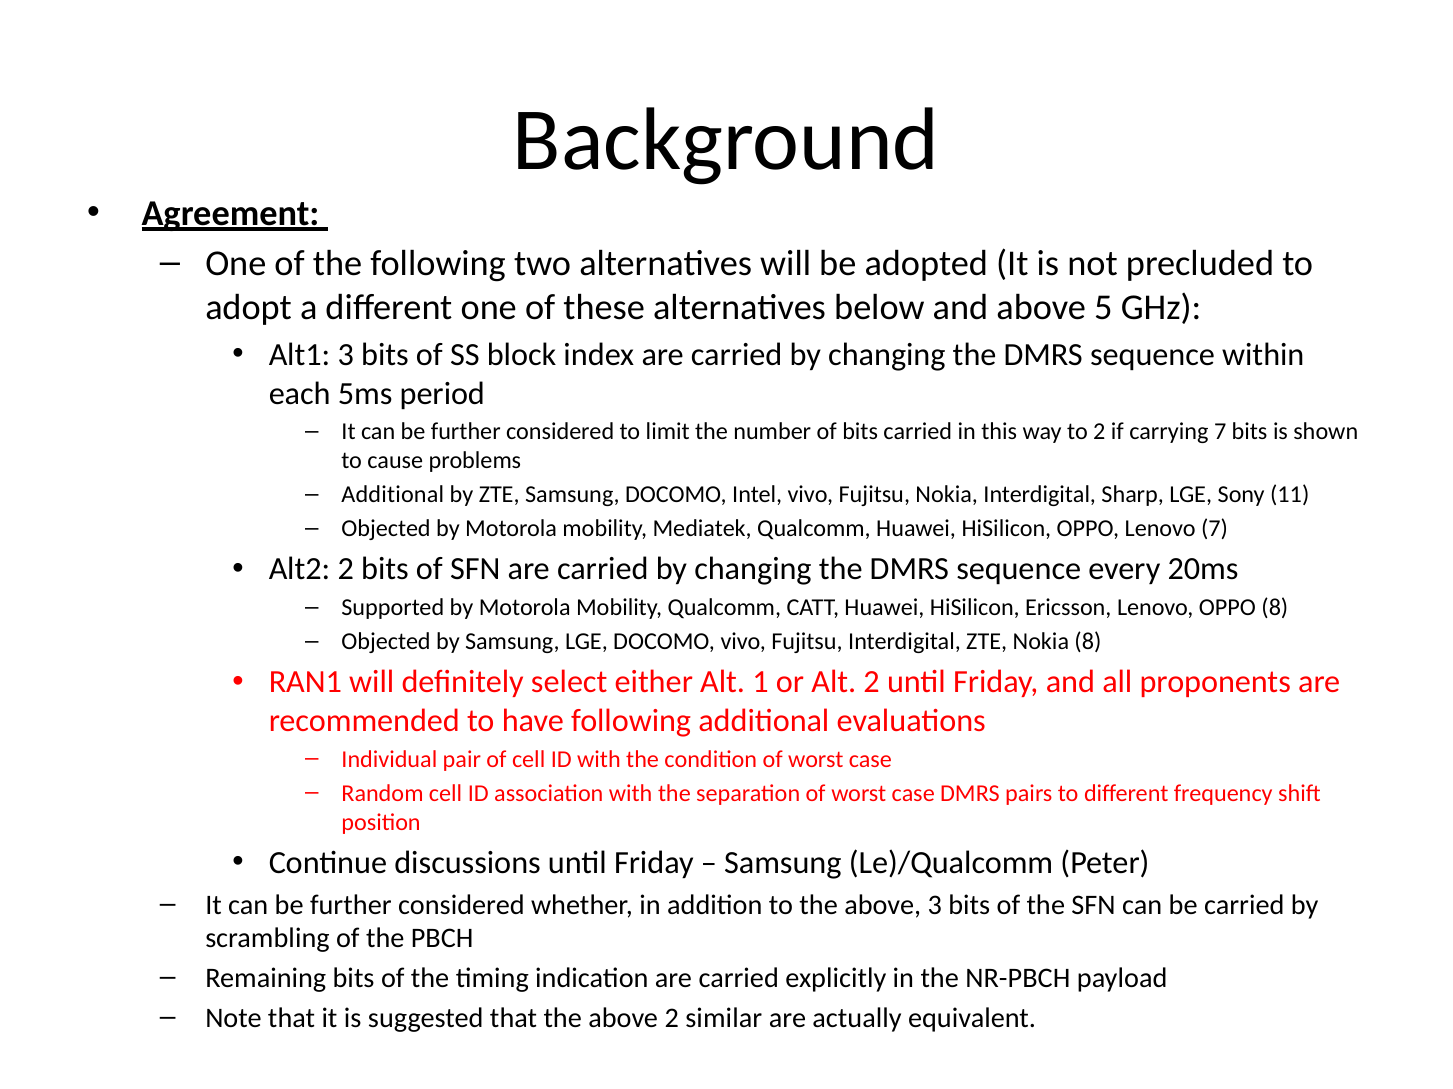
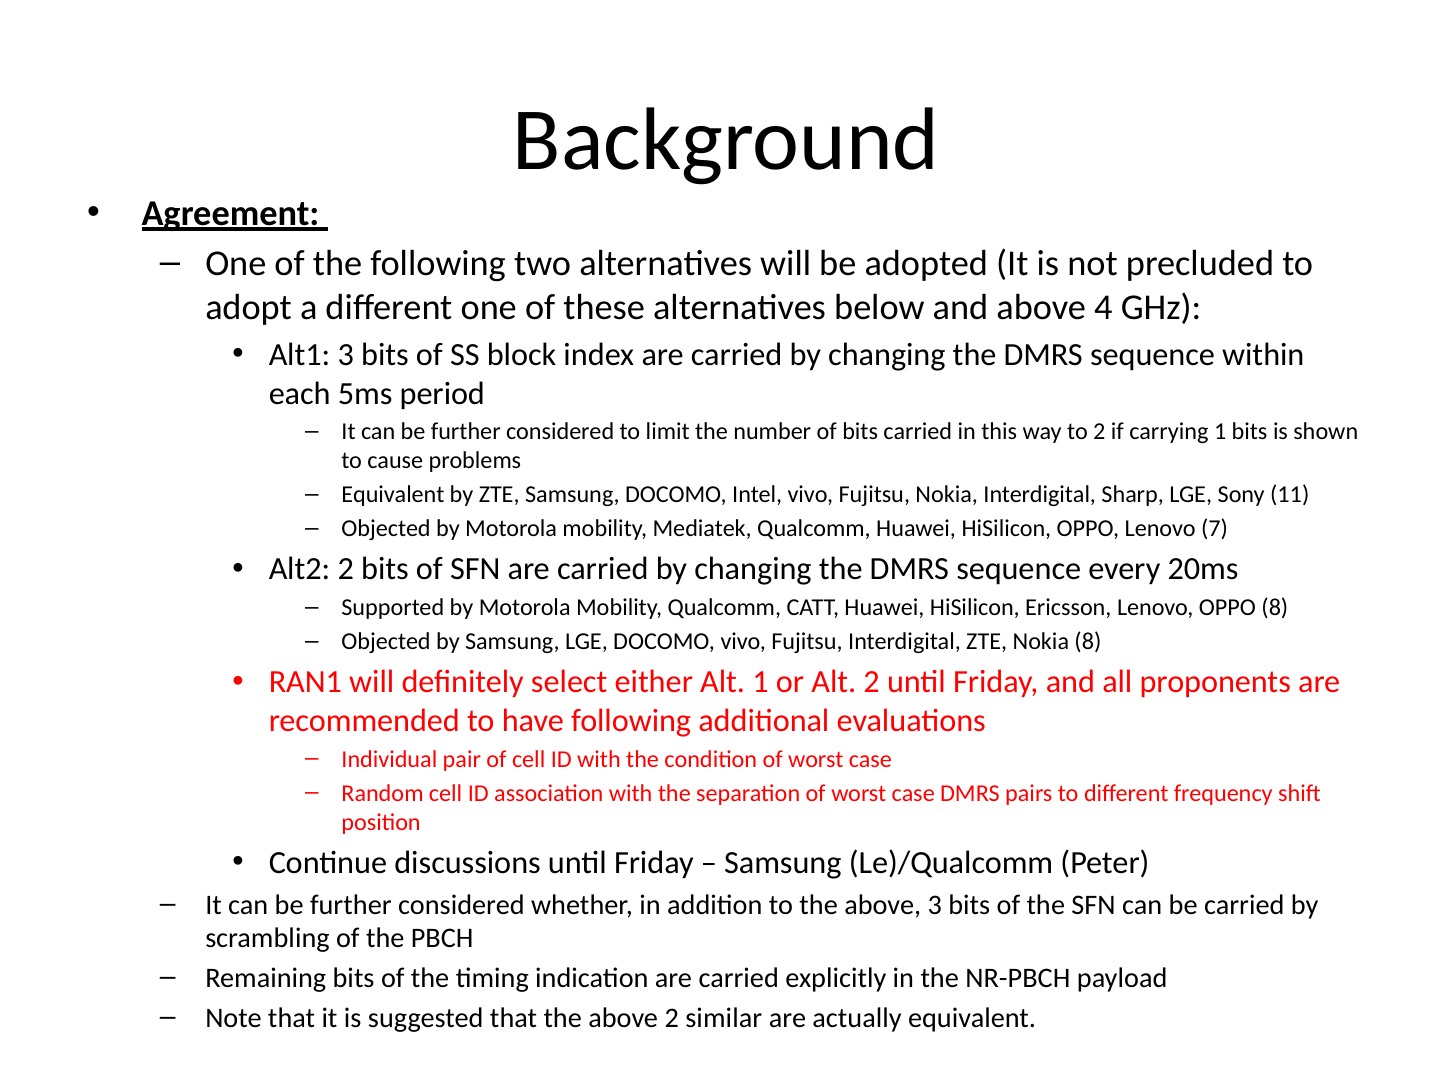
5: 5 -> 4 (1103, 308)
carrying 7: 7 -> 1 (1220, 432)
Additional: Additional -> Equivalent (393, 495)
